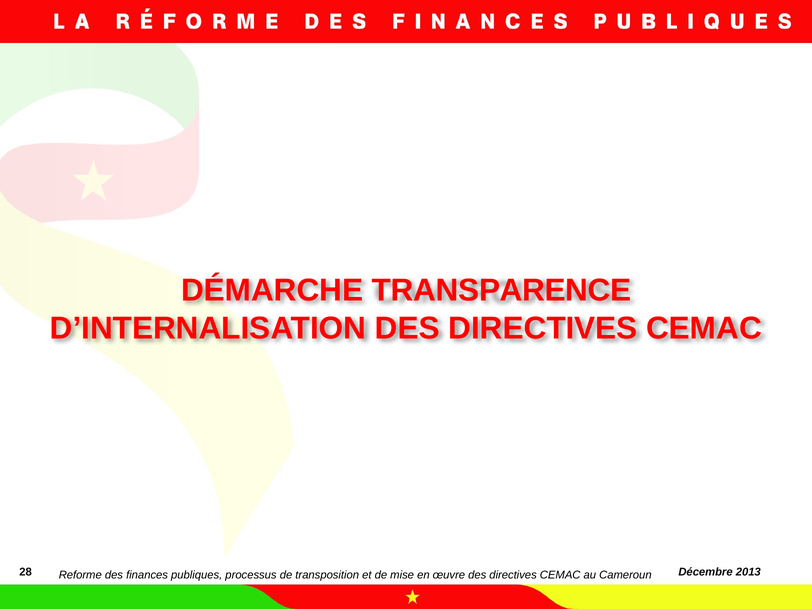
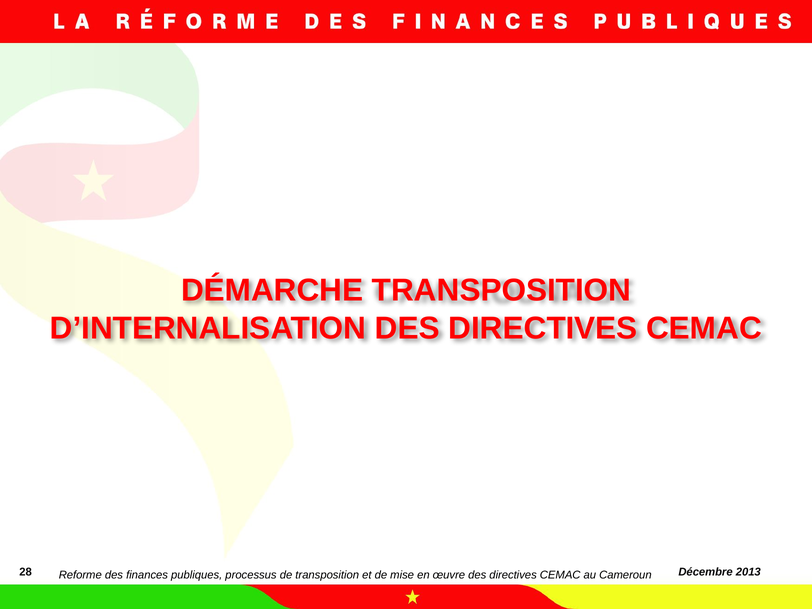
DÉMARCHE TRANSPARENCE: TRANSPARENCE -> TRANSPOSITION (502, 290)
